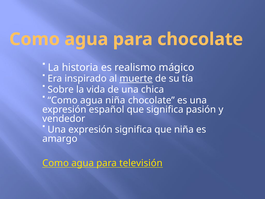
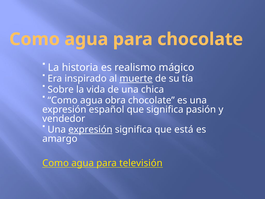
agua niña: niña -> obra (115, 100)
expresión underline: none -> present (90, 129)
que niña: niña -> está (184, 129)
